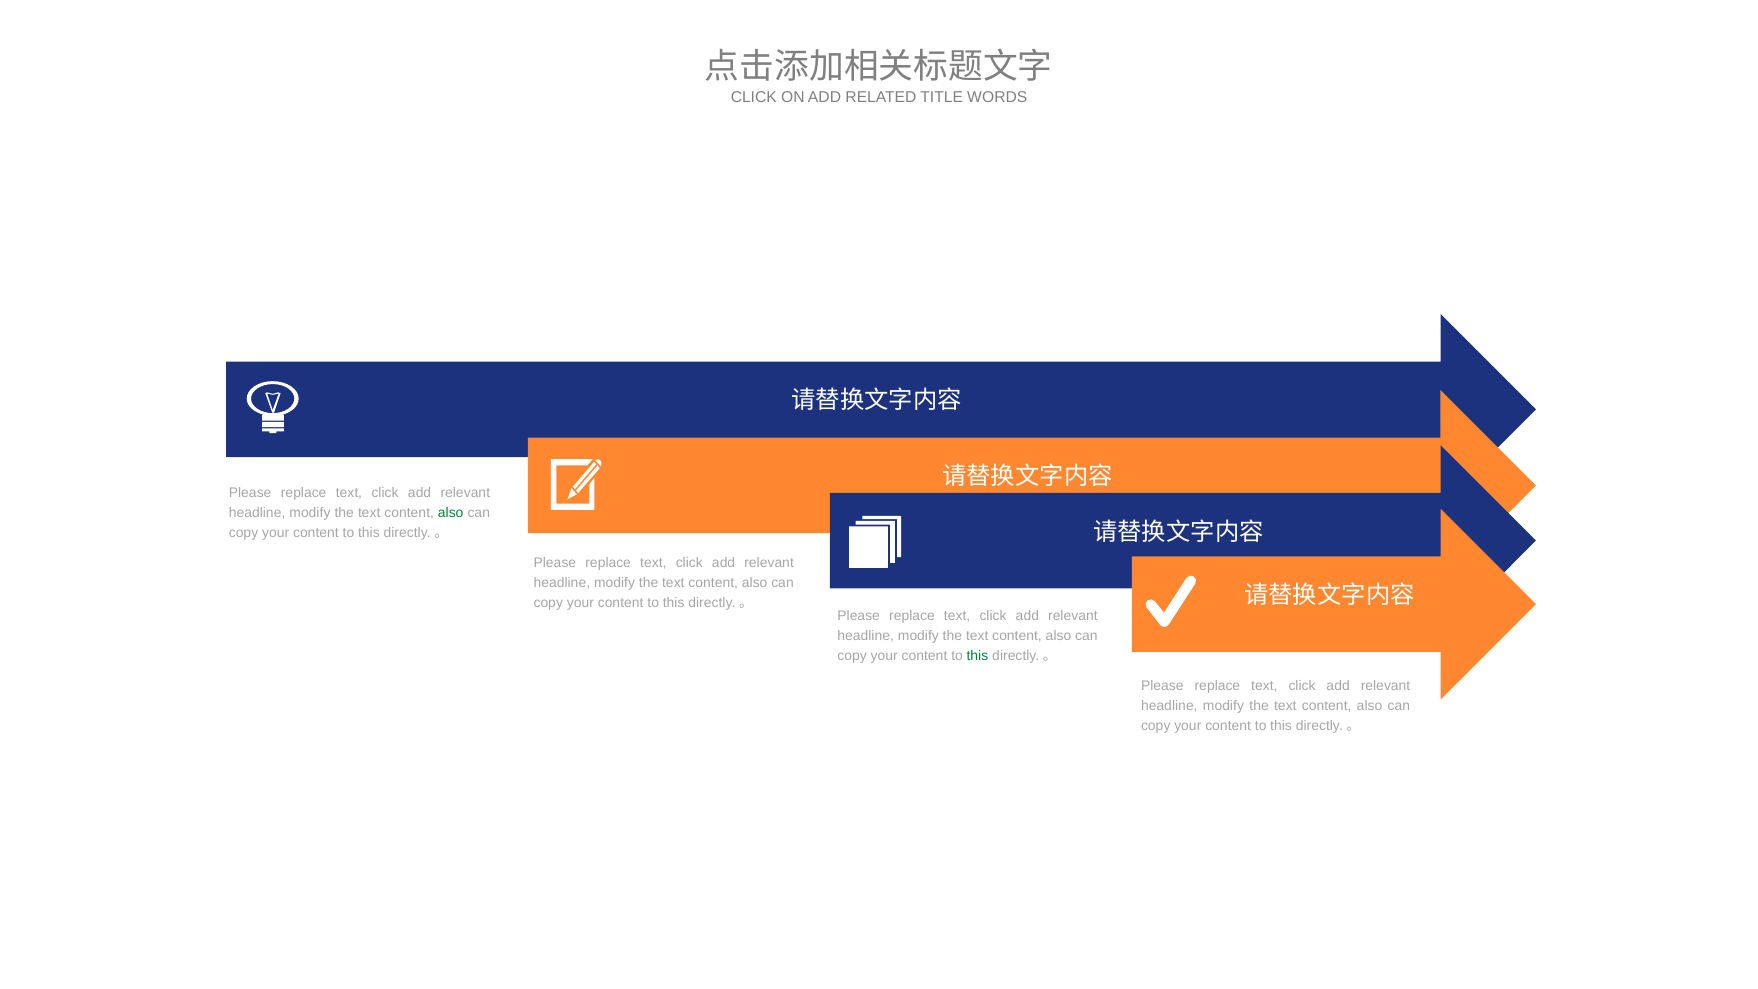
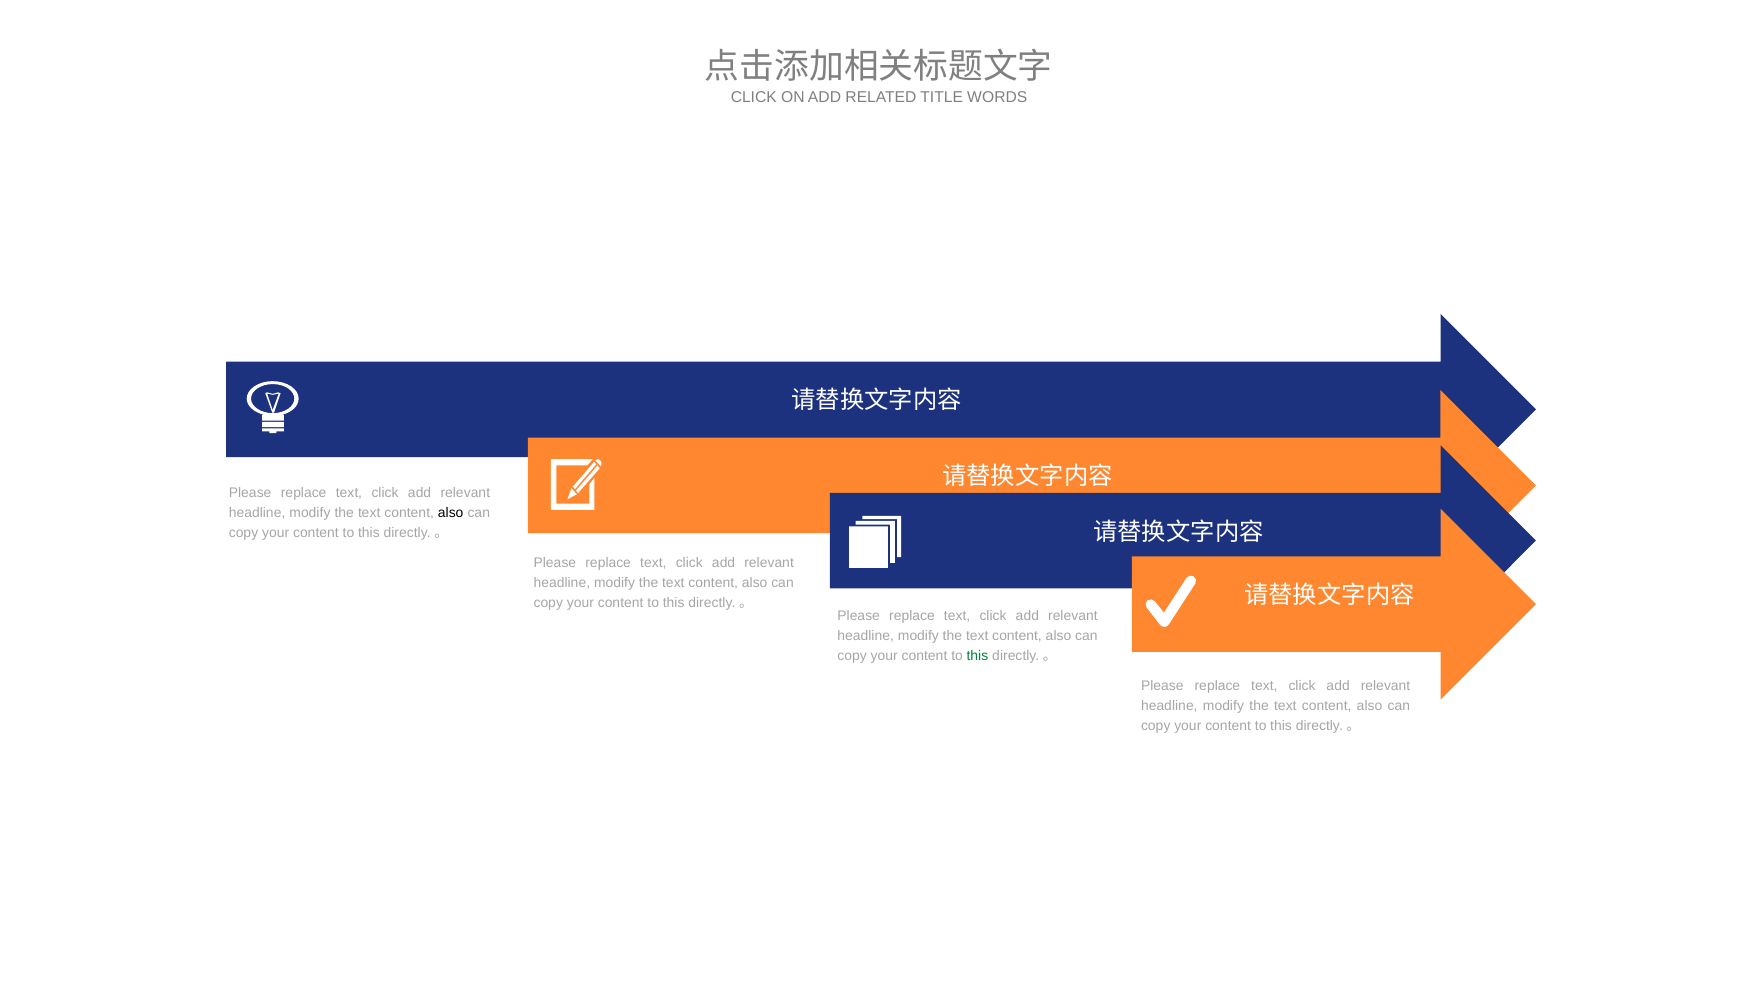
also colour: green -> black (451, 513)
